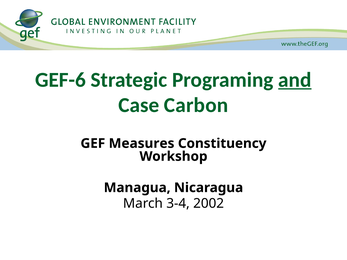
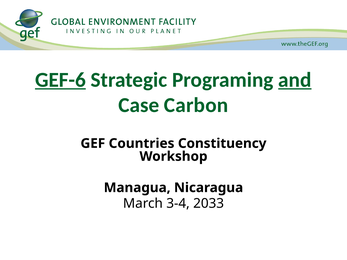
GEF-6 underline: none -> present (60, 80)
Measures: Measures -> Countries (142, 144)
2002: 2002 -> 2033 (209, 204)
